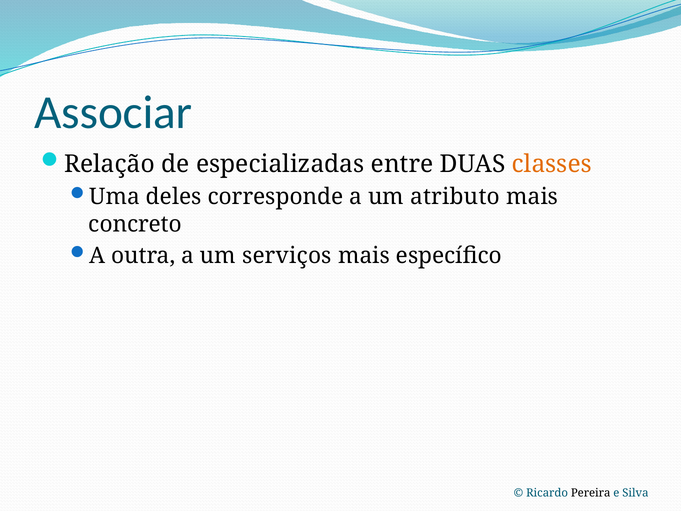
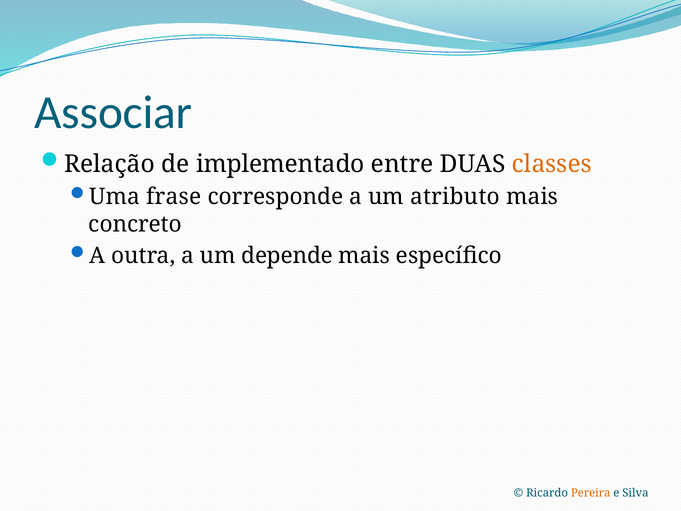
especializadas: especializadas -> implementado (280, 164)
deles: deles -> frase (174, 197)
serviços: serviços -> depende (287, 256)
Pereira colour: black -> orange (591, 493)
